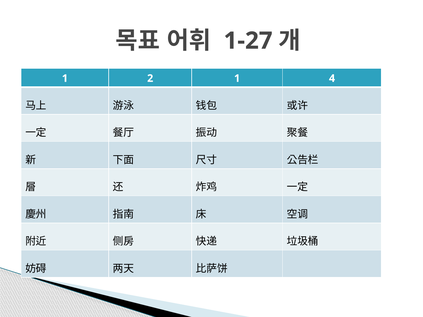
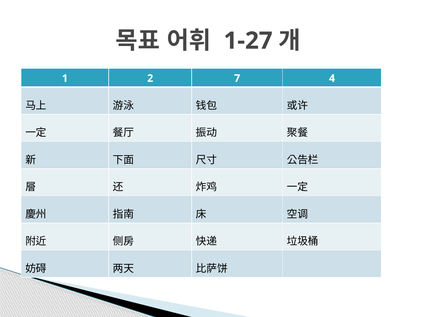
2 1: 1 -> 7 (237, 78)
